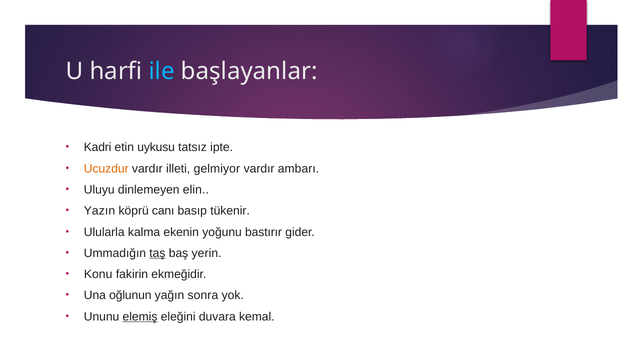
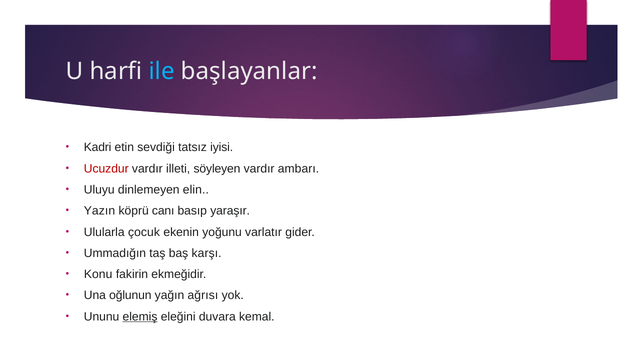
uykusu: uykusu -> sevdiği (156, 148)
ipte: ipte -> iyisi (222, 148)
Ucuzdur colour: orange -> red (106, 169)
gelmiyor: gelmiyor -> söyleyen (217, 169)
tükenir: tükenir -> yaraşır (230, 211)
kalma: kalma -> çocuk (144, 232)
bastırır: bastırır -> varlatır (264, 232)
taş underline: present -> none (157, 254)
yerin: yerin -> karşı (207, 254)
sonra: sonra -> ağrısı (203, 296)
